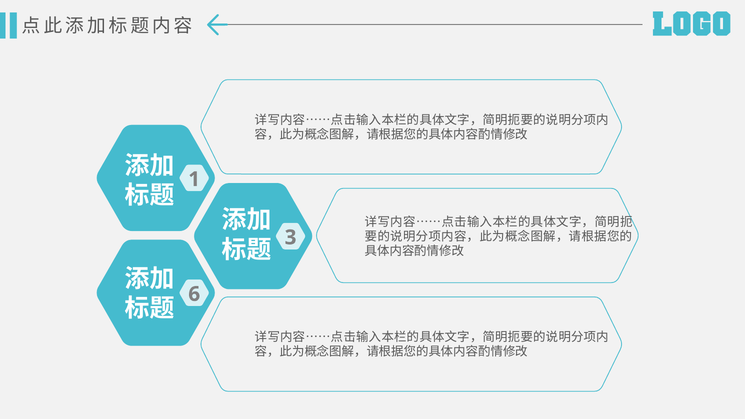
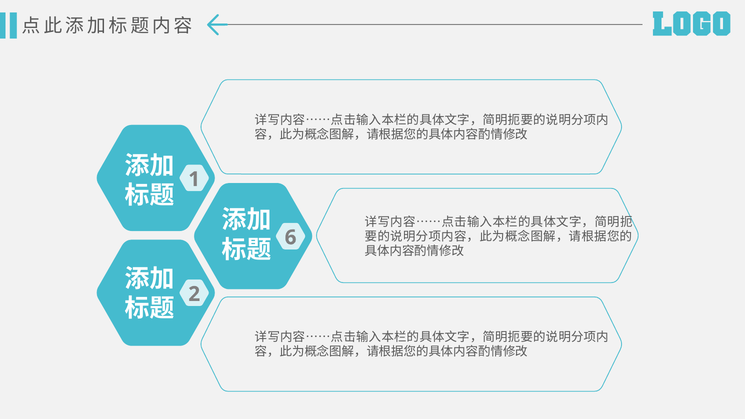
3: 3 -> 6 (291, 237)
6: 6 -> 2 (194, 294)
